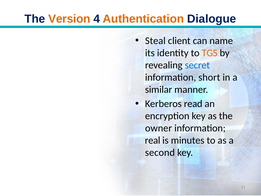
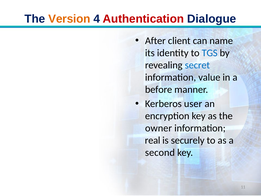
Authentication colour: orange -> red (143, 19)
Steal: Steal -> After (155, 41)
TGS colour: orange -> blue (210, 53)
short: short -> value (209, 77)
similar: similar -> before (159, 89)
read: read -> user (193, 104)
minutes: minutes -> securely (188, 140)
